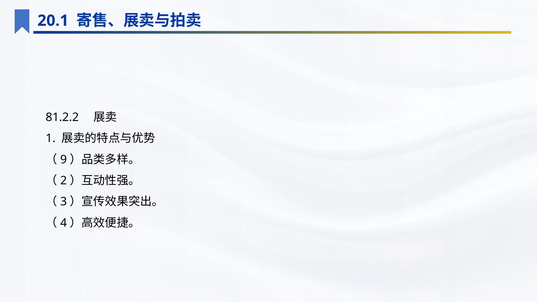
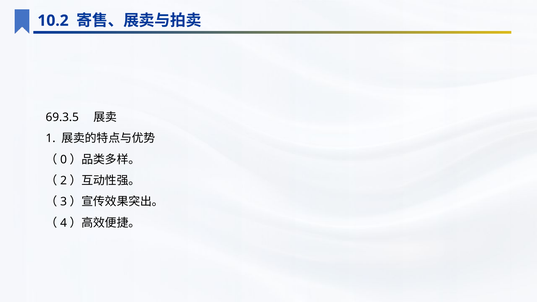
20.1: 20.1 -> 10.2 (53, 21)
81.2.2: 81.2.2 -> 69.3.5 (62, 117)
9: 9 -> 0 (64, 160)
